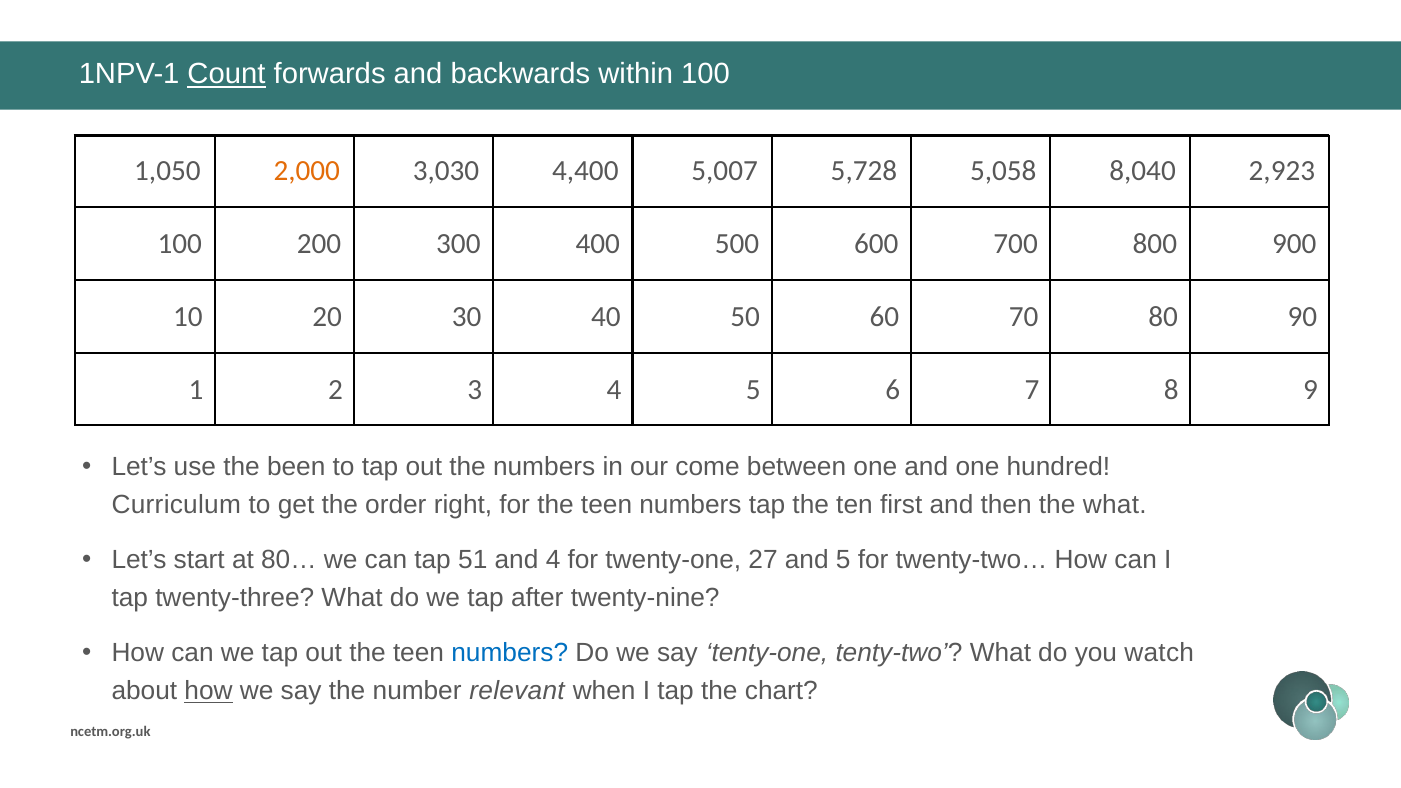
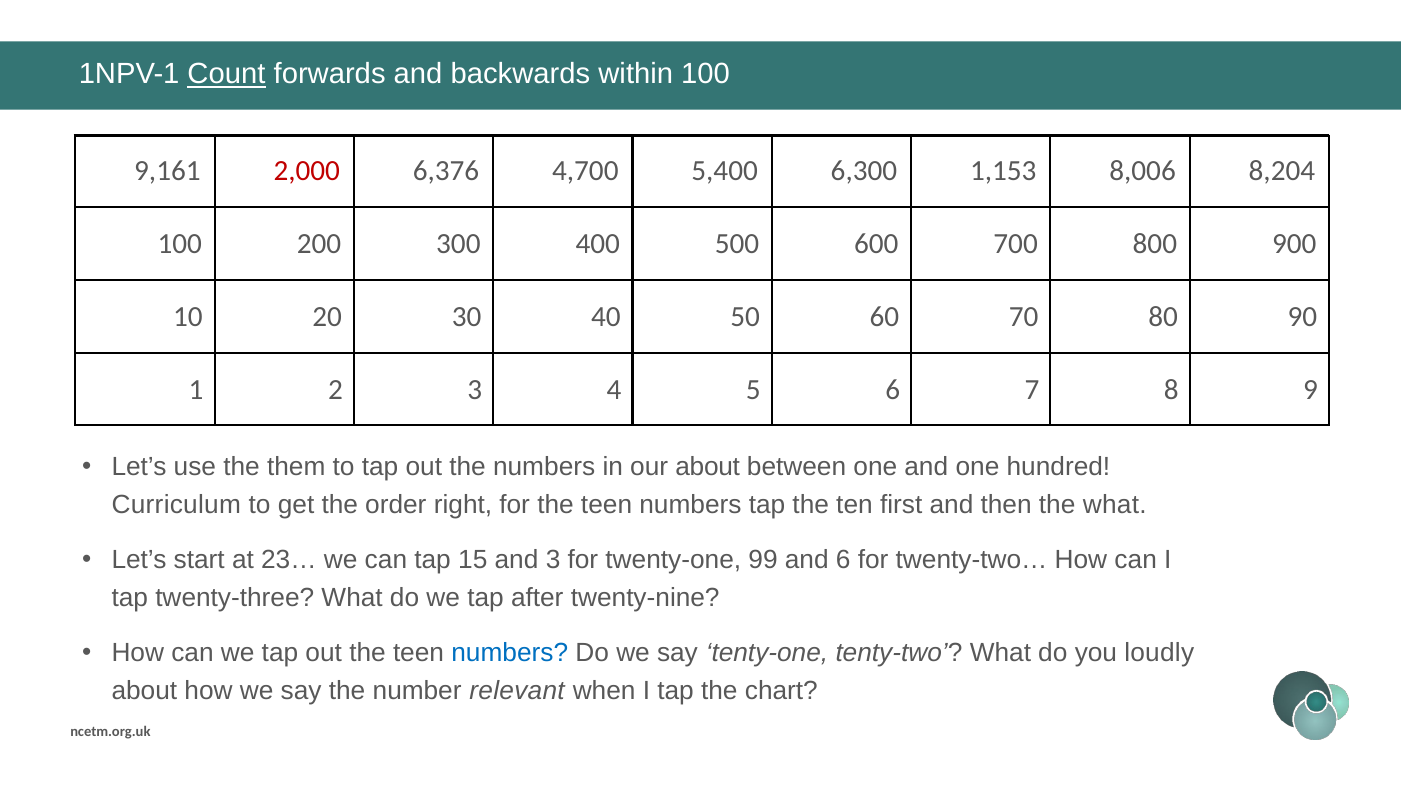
1,050: 1,050 -> 9,161 (167, 171)
2,000 colour: orange -> red (307, 171)
3,030: 3,030 -> 6,376 (446, 171)
4,400: 4,400 -> 4,700 (585, 171)
5,007: 5,007 -> 5,400 (725, 171)
5,728: 5,728 -> 6,300 (864, 171)
5,058: 5,058 -> 1,153 (1003, 171)
8,040: 8,040 -> 8,006 (1143, 171)
2,923: 2,923 -> 8,204 (1282, 171)
been: been -> them (296, 467)
our come: come -> about (708, 467)
80…: 80… -> 23… (289, 560)
51: 51 -> 15 (473, 560)
and 4: 4 -> 3 (553, 560)
27: 27 -> 99 (763, 560)
and 5: 5 -> 6 (843, 560)
watch: watch -> loudly (1159, 653)
how underline: present -> none (209, 691)
